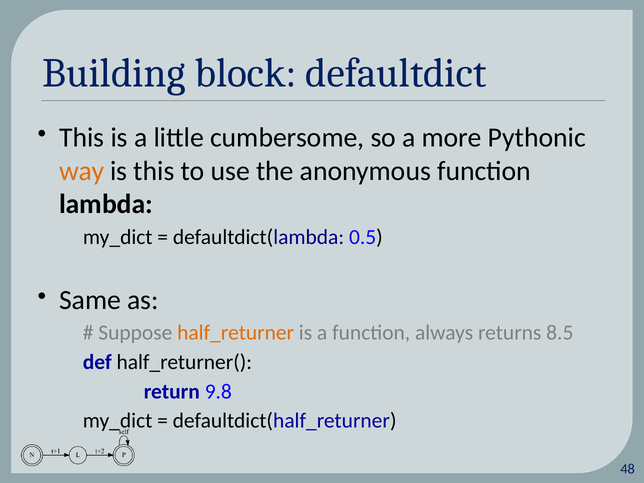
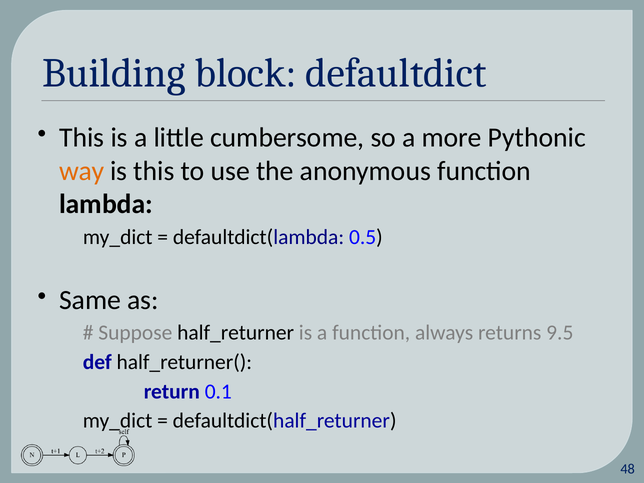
half_returner colour: orange -> black (236, 333)
8.5: 8.5 -> 9.5 (560, 333)
9.8: 9.8 -> 0.1 (218, 392)
